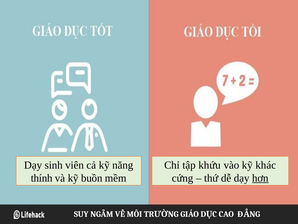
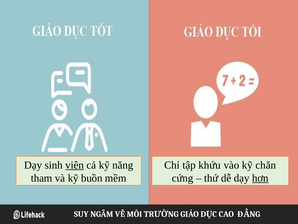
viên underline: none -> present (75, 165)
khác: khác -> chăn (266, 165)
thính: thính -> tham (42, 178)
